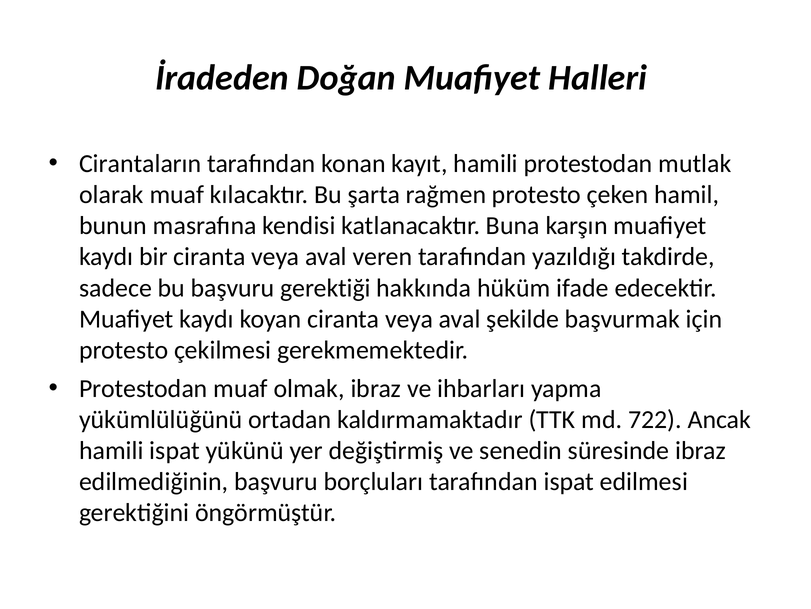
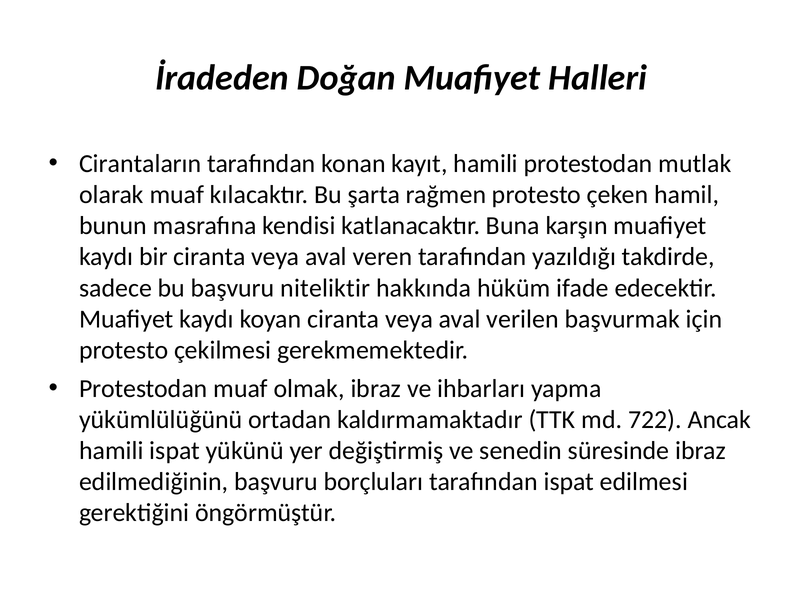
gerektiği: gerektiği -> niteliktir (325, 288)
şekilde: şekilde -> verilen (523, 319)
